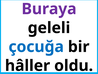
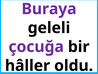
çocuğa colour: blue -> purple (36, 46)
